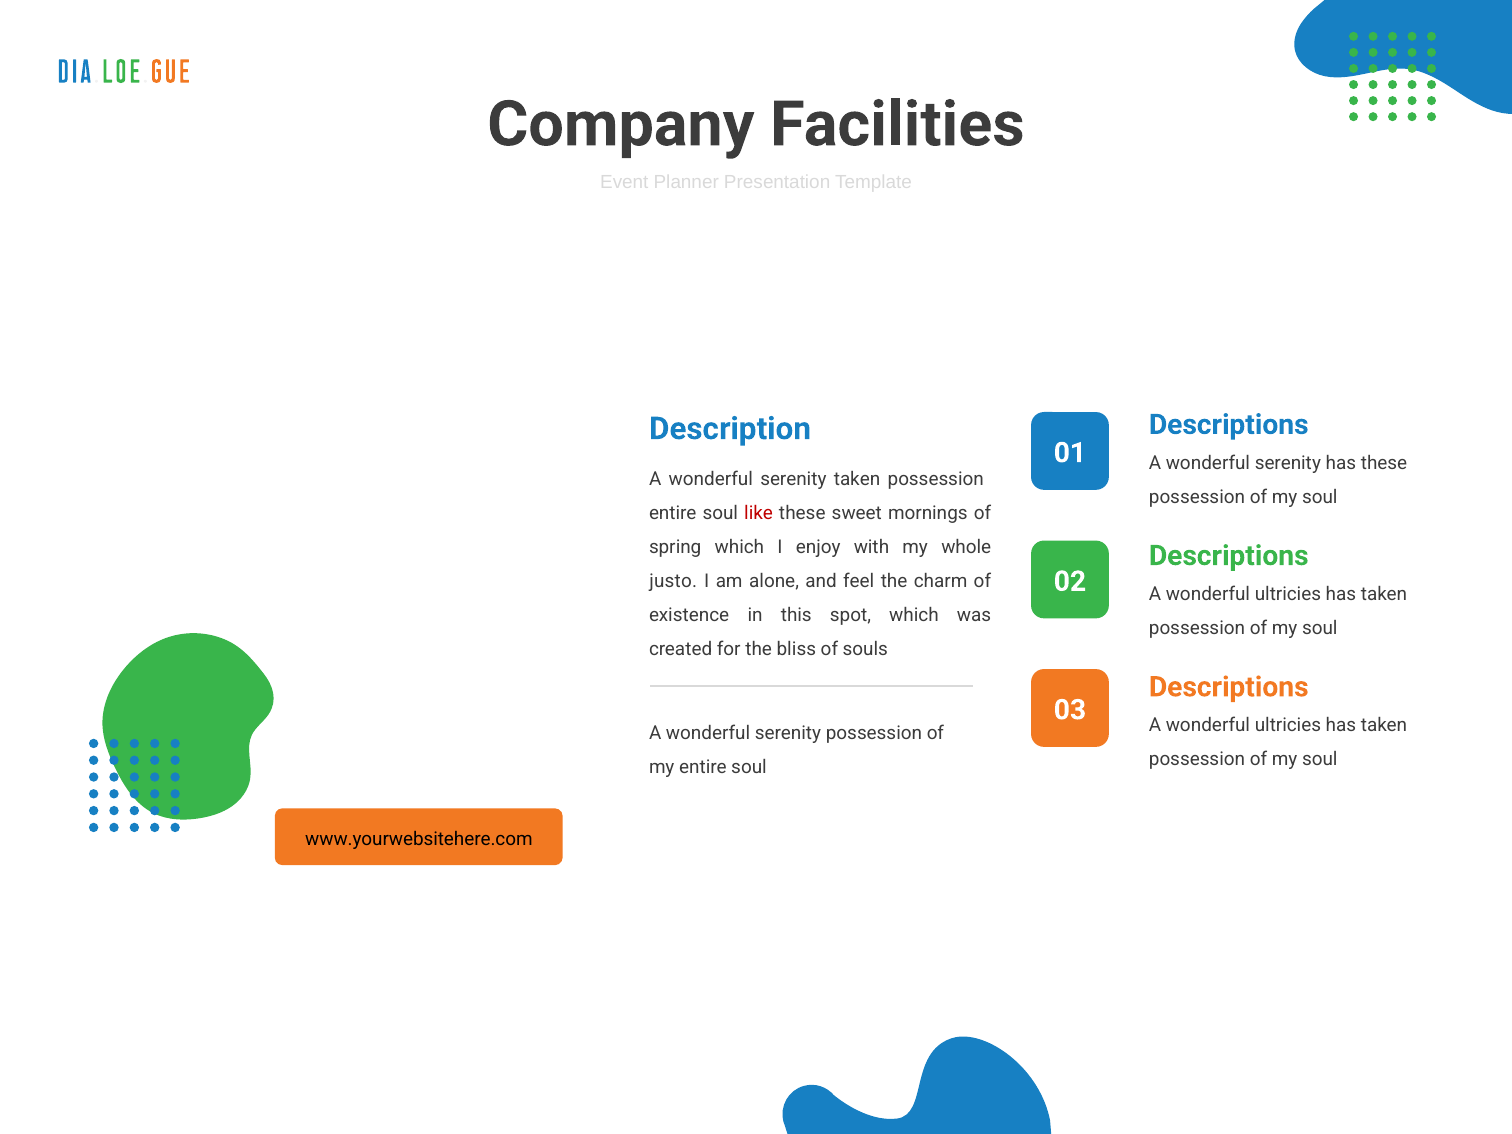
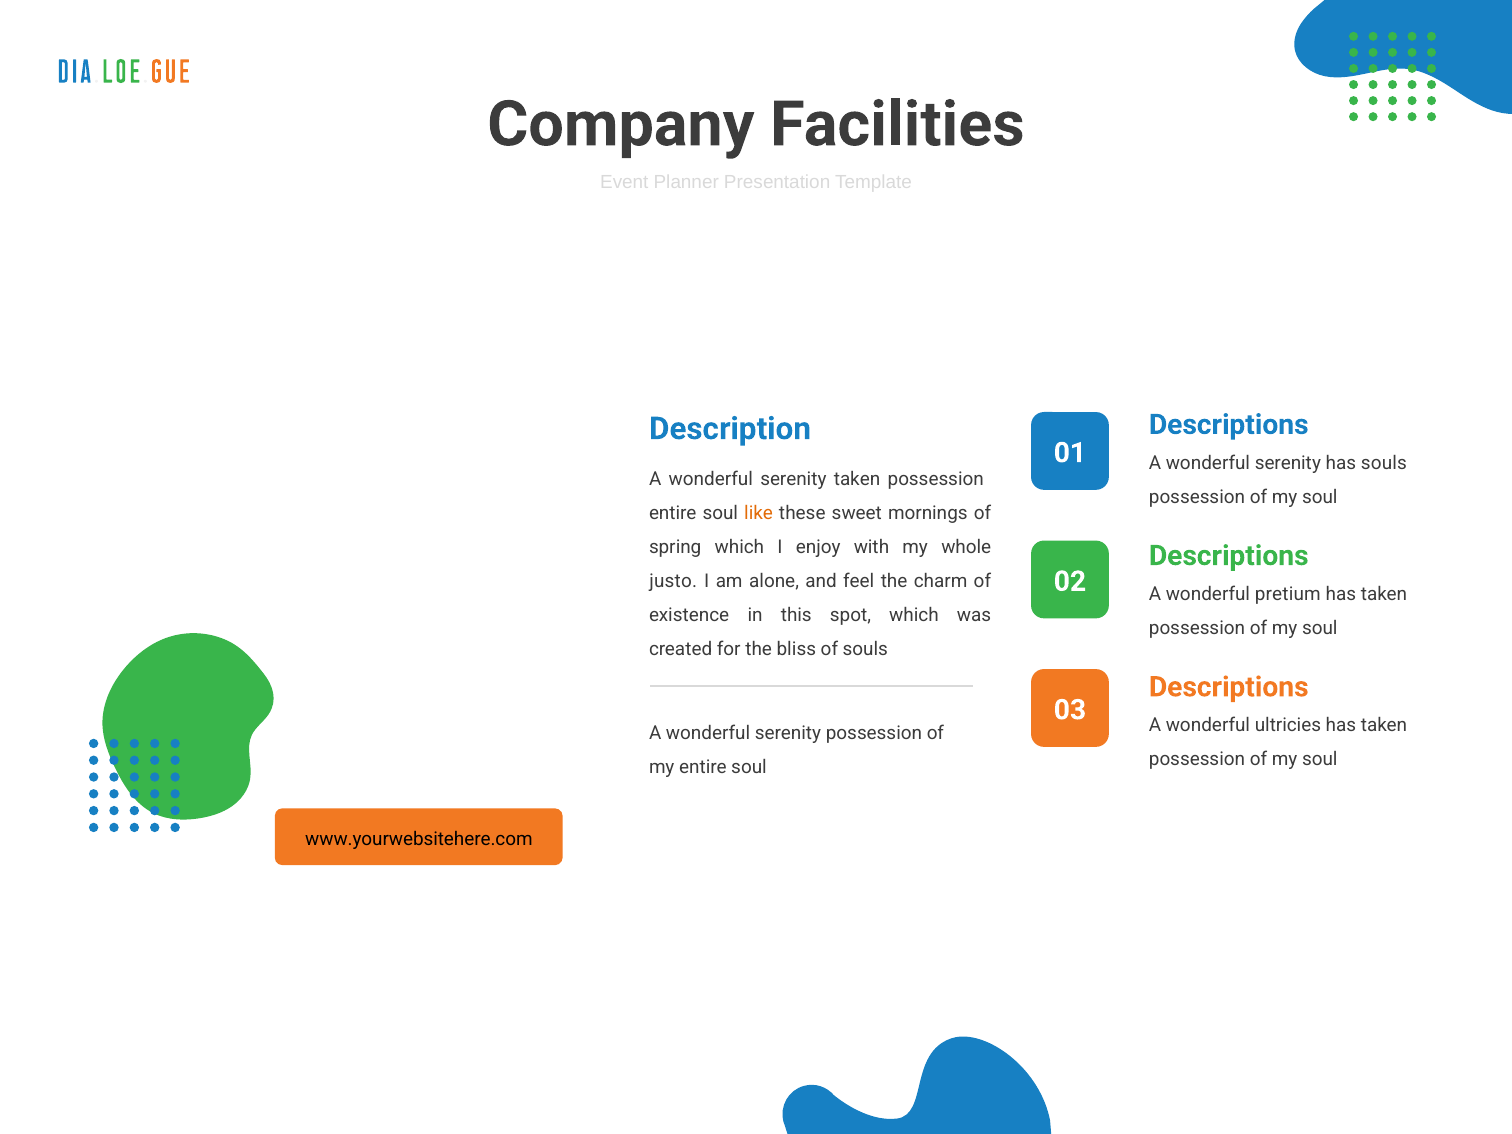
has these: these -> souls (1384, 463)
like colour: red -> orange (759, 513)
ultricies: ultricies -> pretium (1288, 594)
